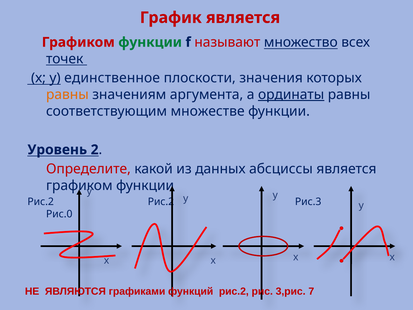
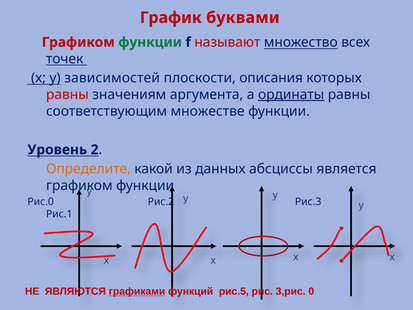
График является: является -> буквами (243, 18)
единственное: единственное -> зависимостей (112, 78)
значения: значения -> описания (271, 78)
равны colour: orange -> red (67, 95)
Определите colour: red -> orange (88, 169)
Рис.2: Рис.2 -> Рис.0 (41, 202)
Рис.0: Рис.0 -> Рис.1 (59, 214)
графиками underline: none -> present (137, 291)
функций рис.2: рис.2 -> рис.5 (234, 291)
7: 7 -> 0 (311, 291)
